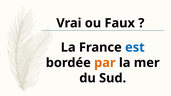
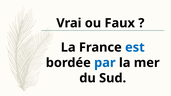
par colour: orange -> blue (105, 63)
